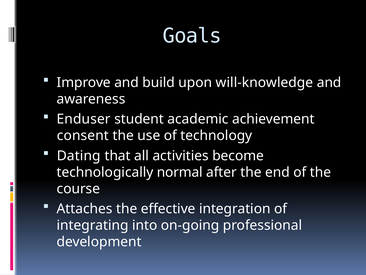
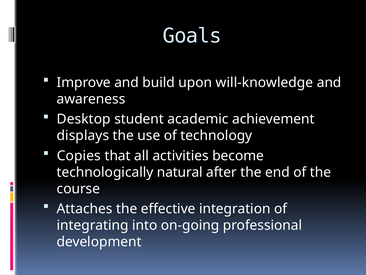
Enduser: Enduser -> Desktop (84, 119)
consent: consent -> displays (83, 135)
Dating: Dating -> Copies (79, 155)
normal: normal -> natural (180, 172)
